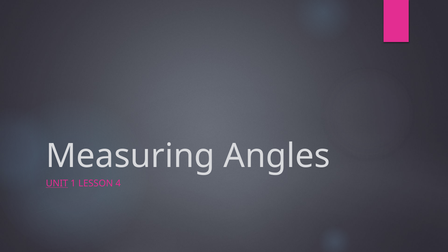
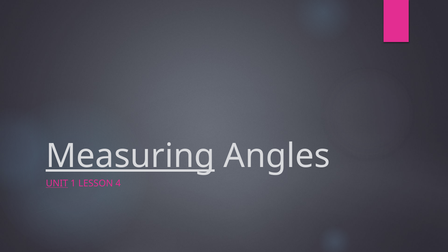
Measuring underline: none -> present (130, 156)
